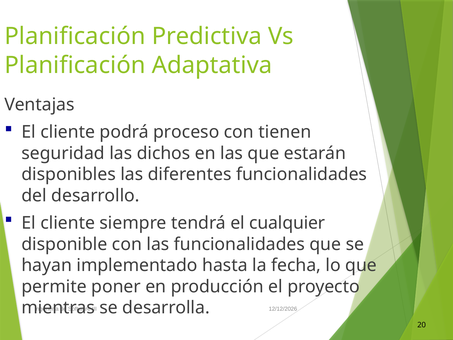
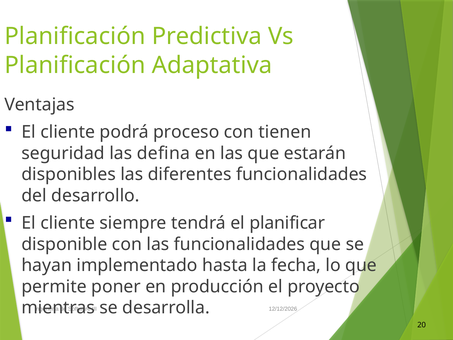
dichos: dichos -> defina (163, 153)
cualquier: cualquier -> planificar (287, 223)
